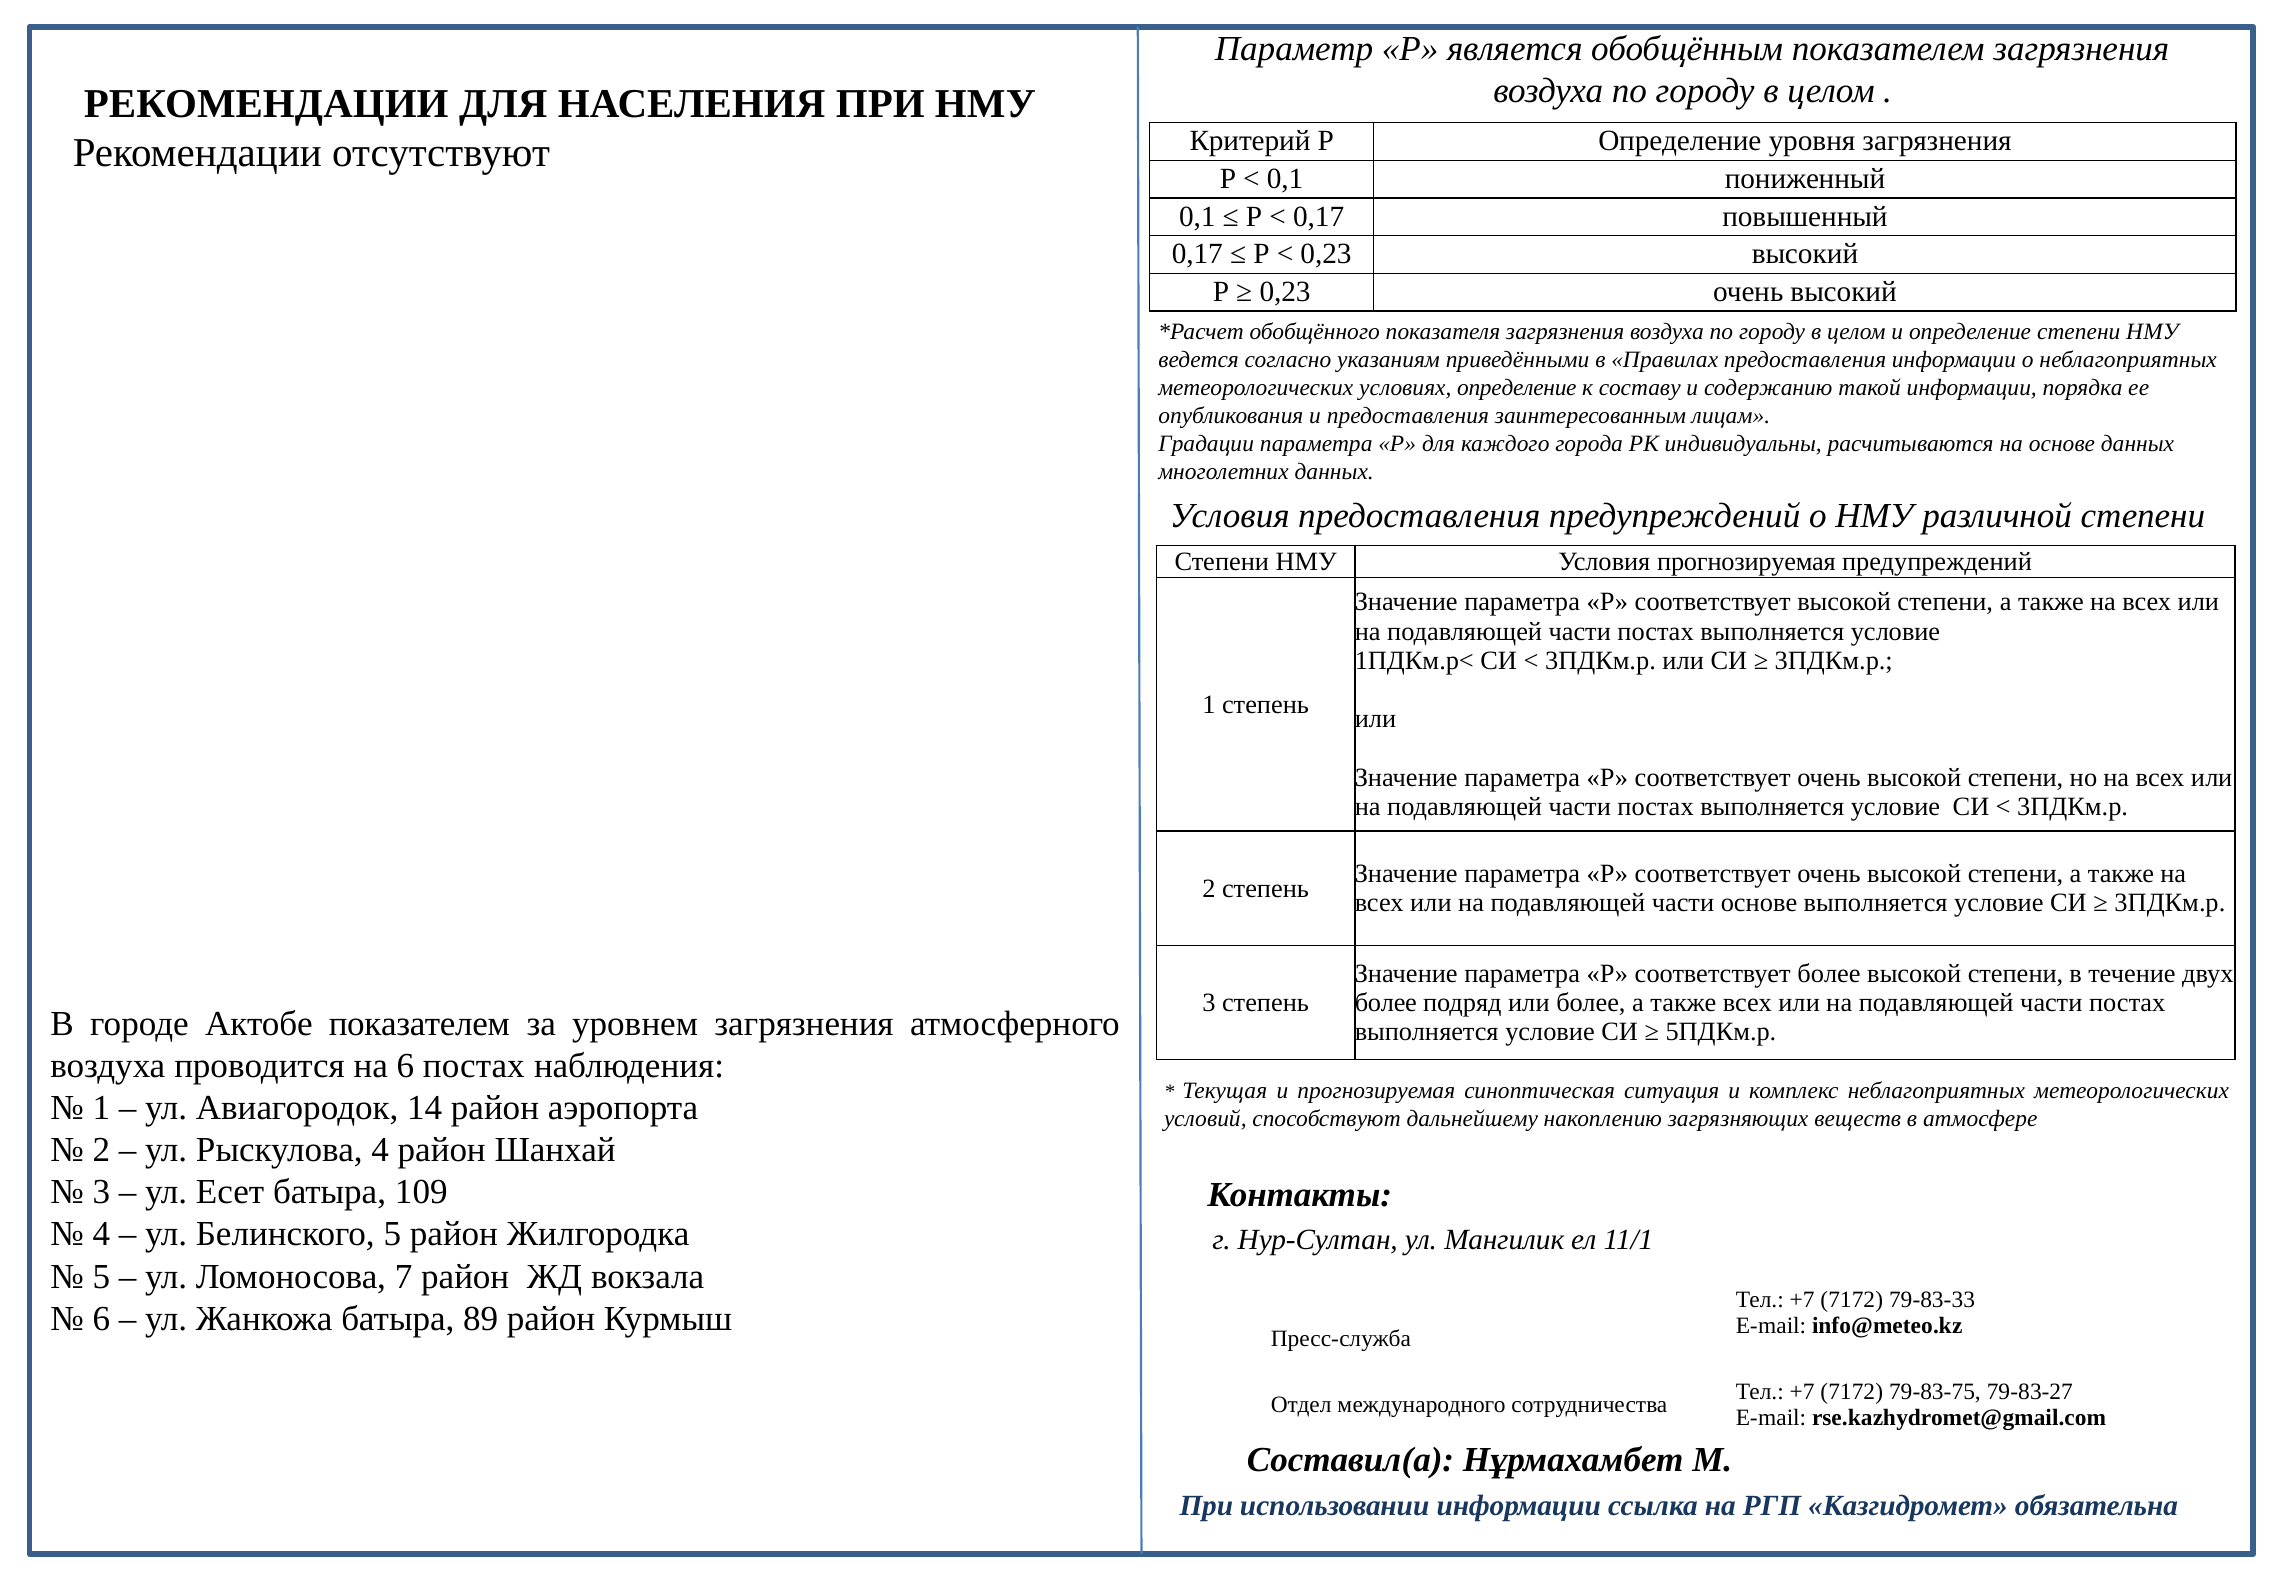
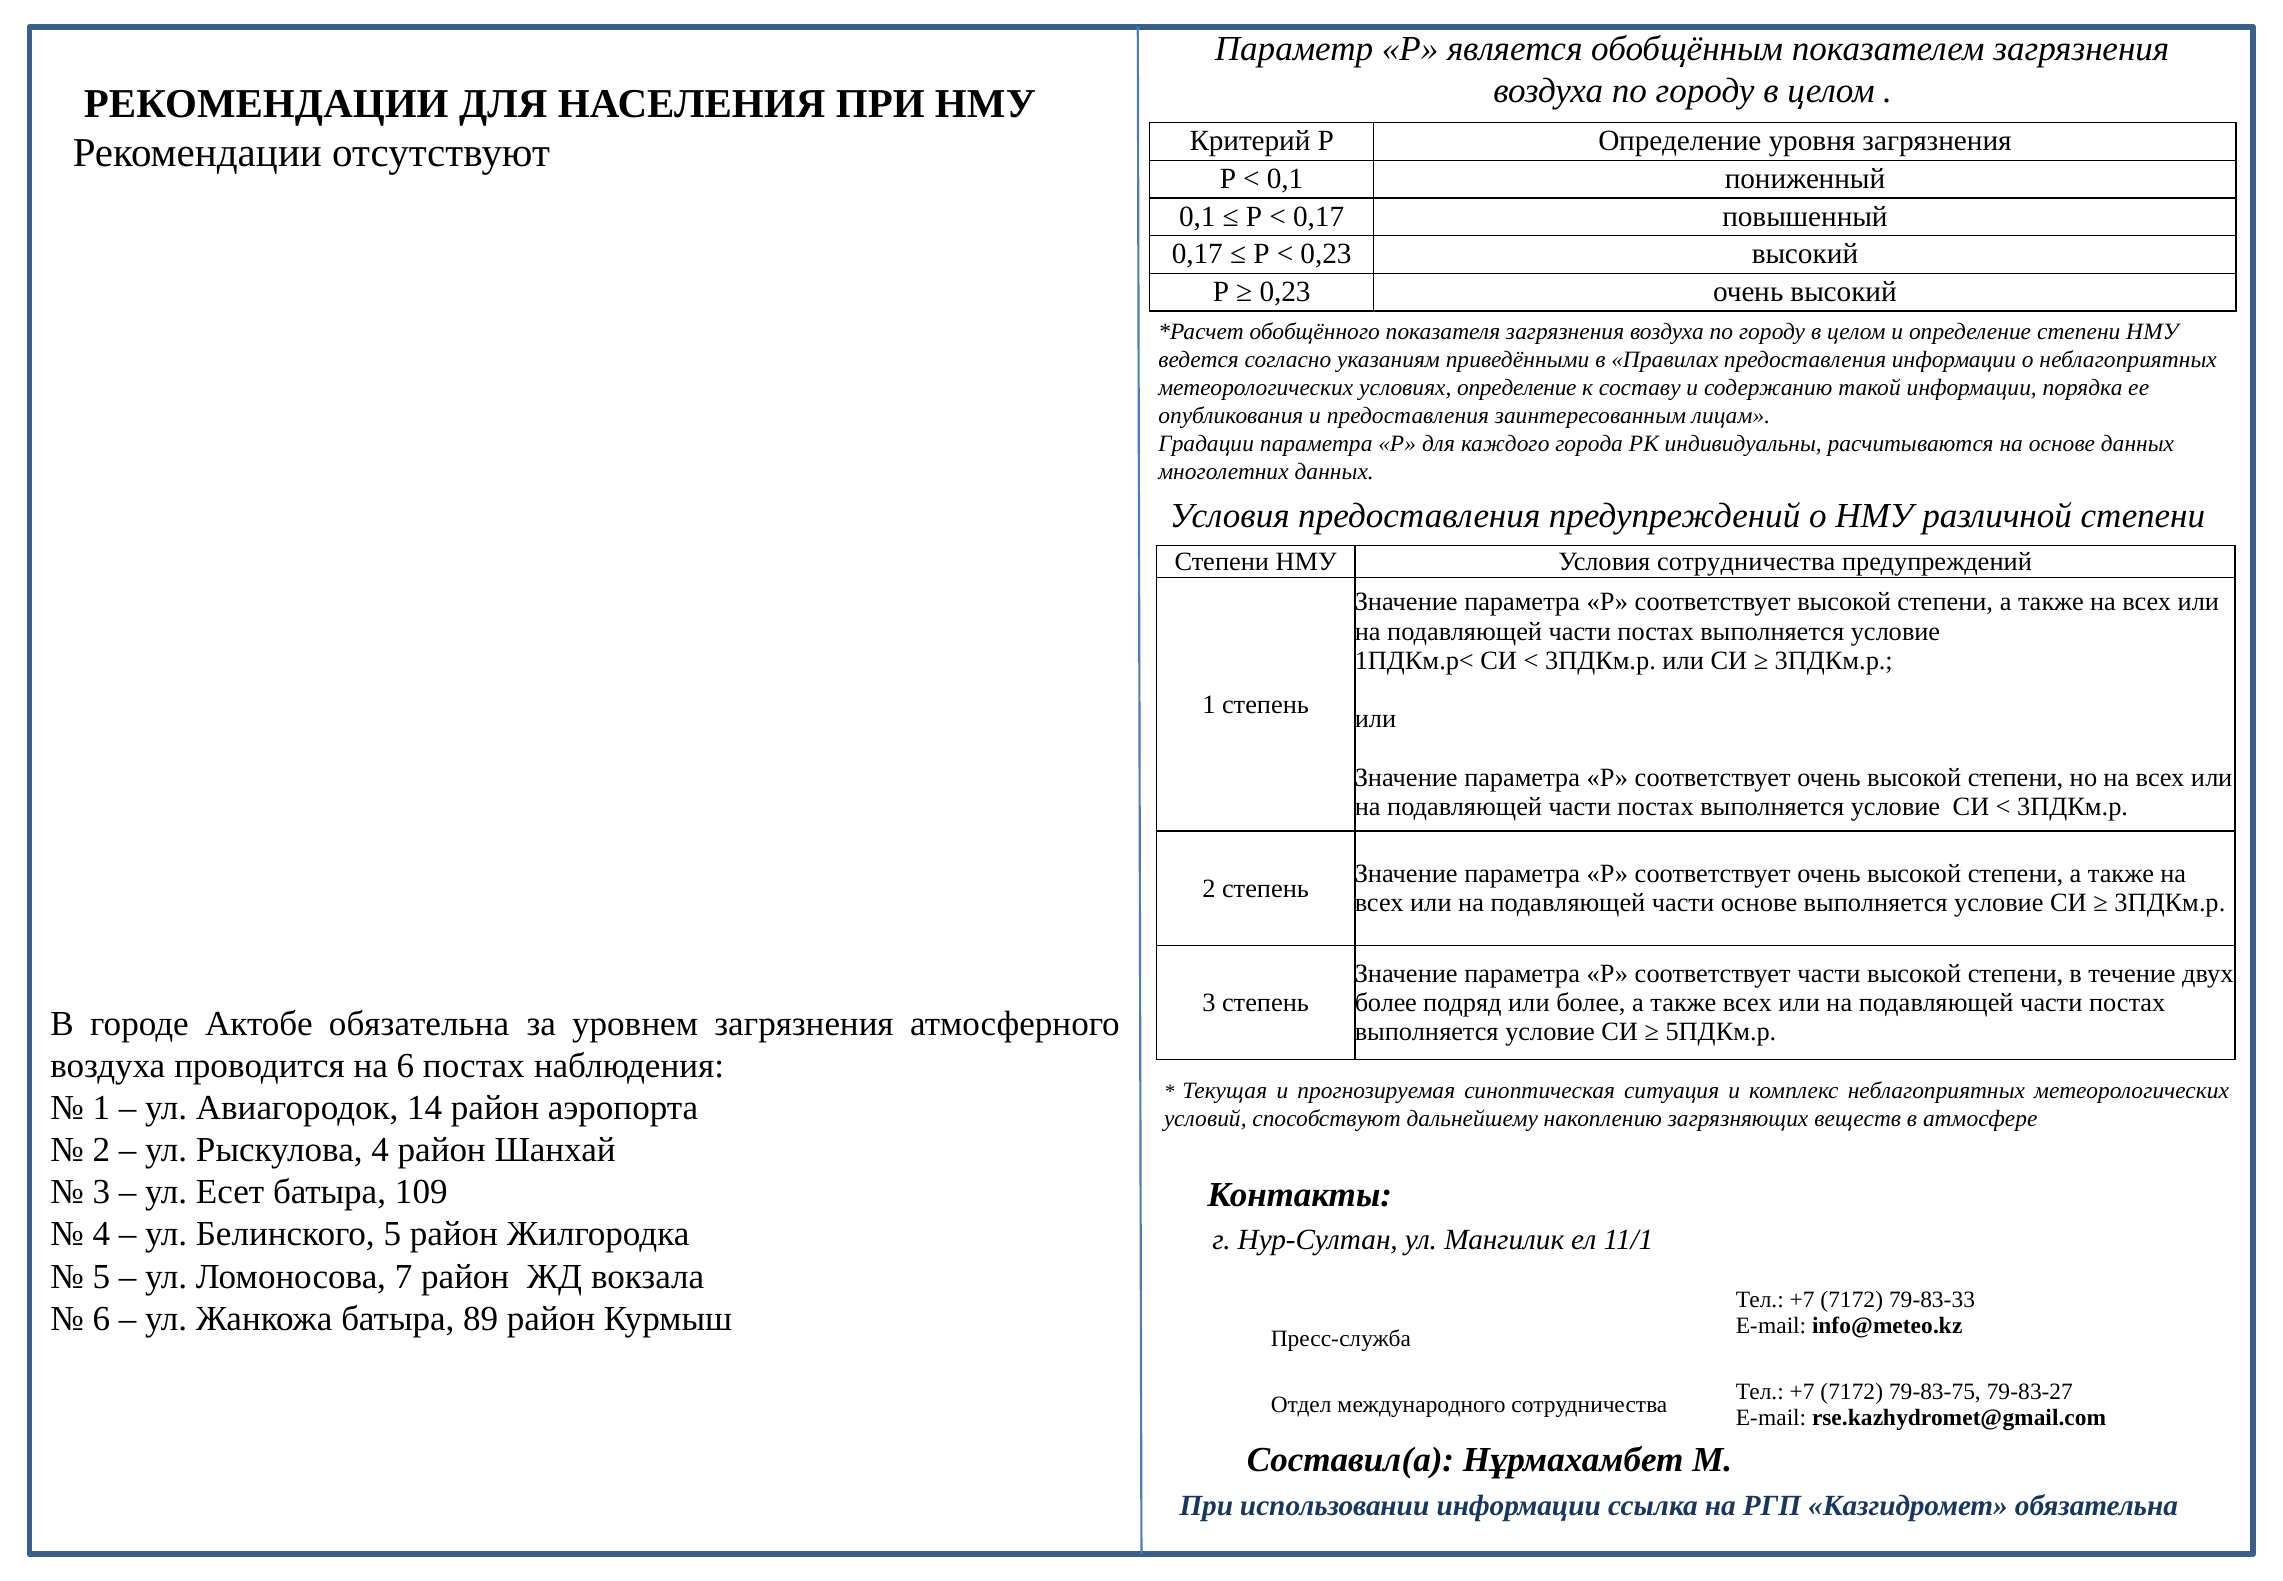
Условия прогнозируемая: прогнозируемая -> сотрудничества (1746, 561)
соответствует более: более -> части (1829, 973)
Актобе показателем: показателем -> обязательна (419, 1023)
